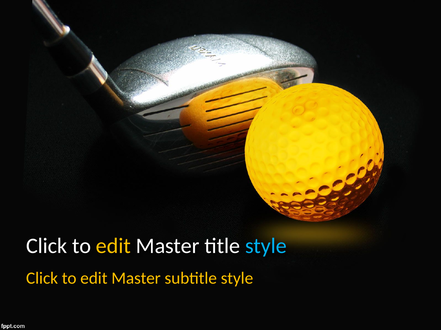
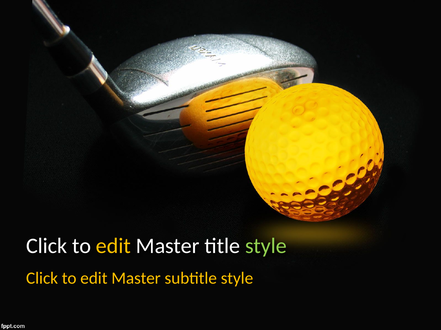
style colour: light blue -> light green (266, 247)
